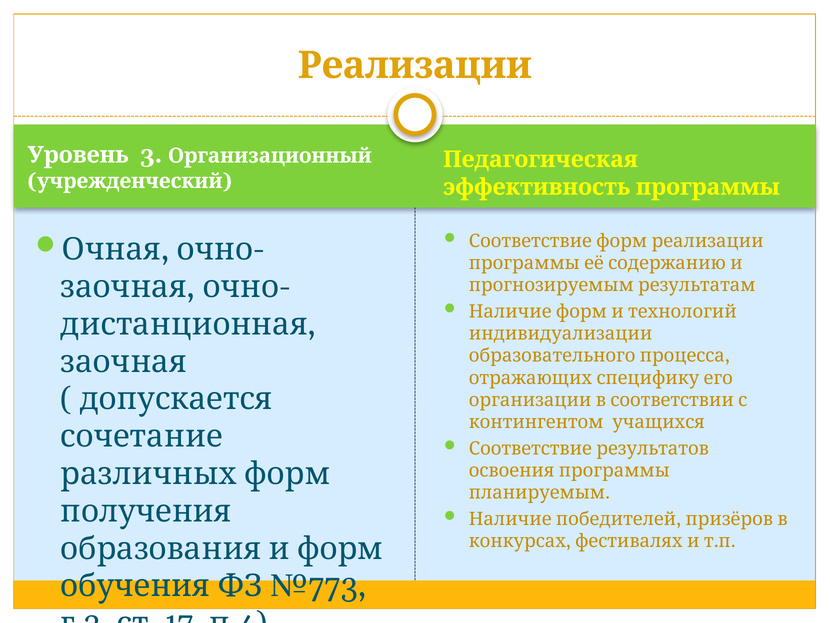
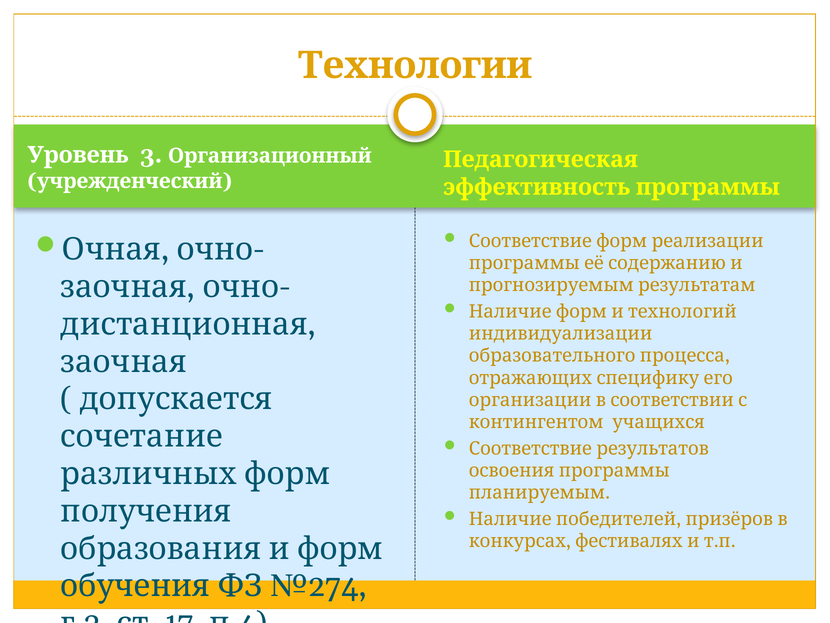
Реализации: Реализации -> Технологии (415, 65)
№773: №773 -> №274 (319, 586)
